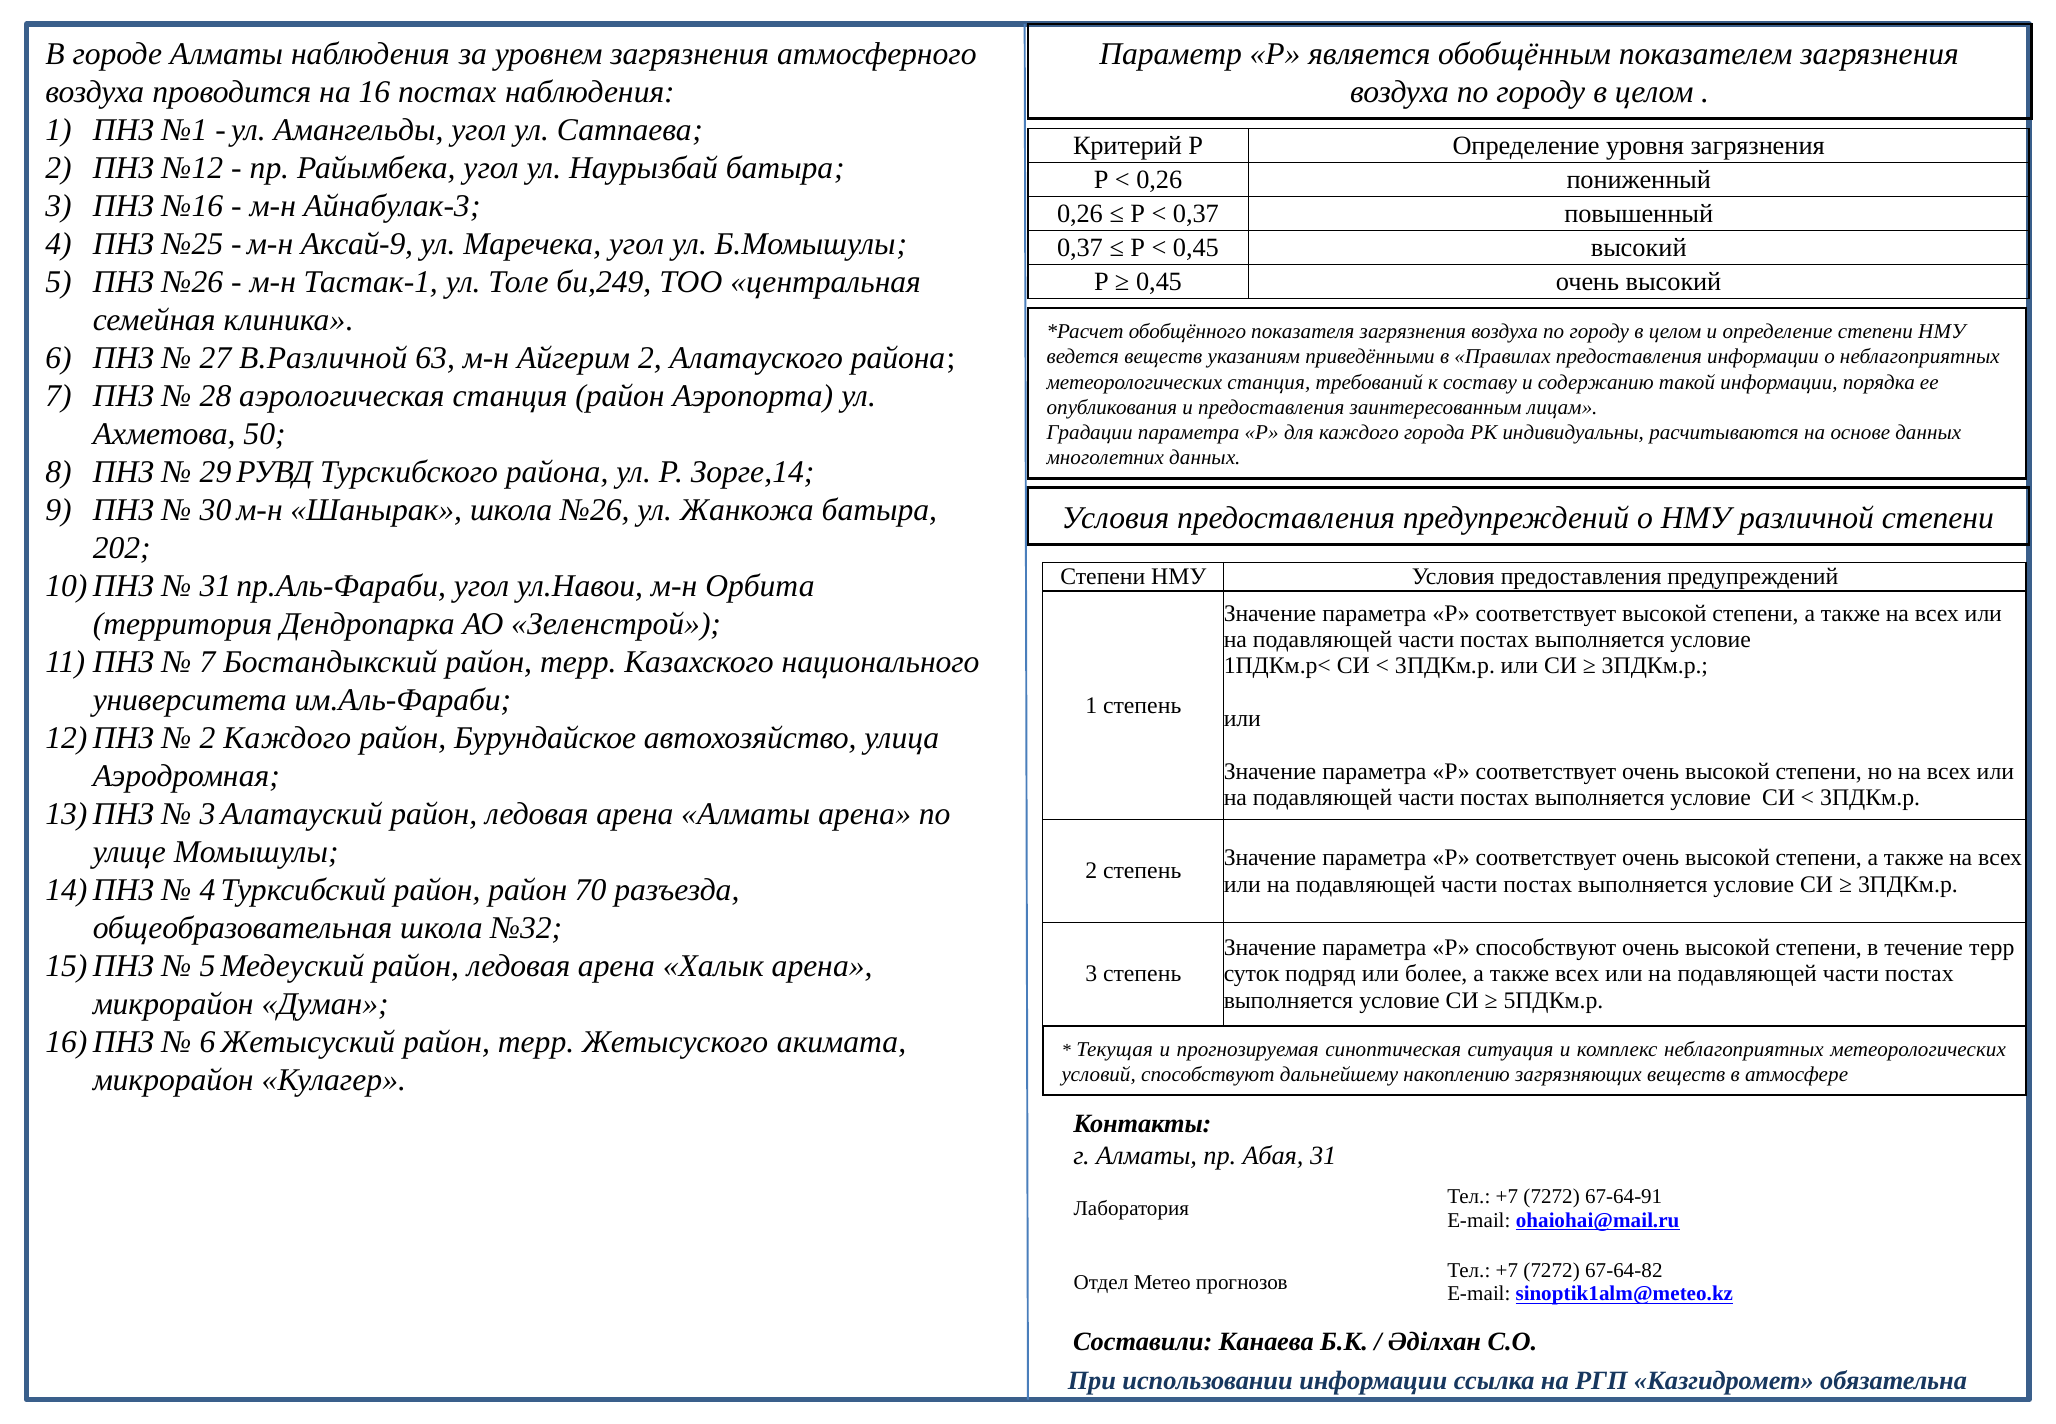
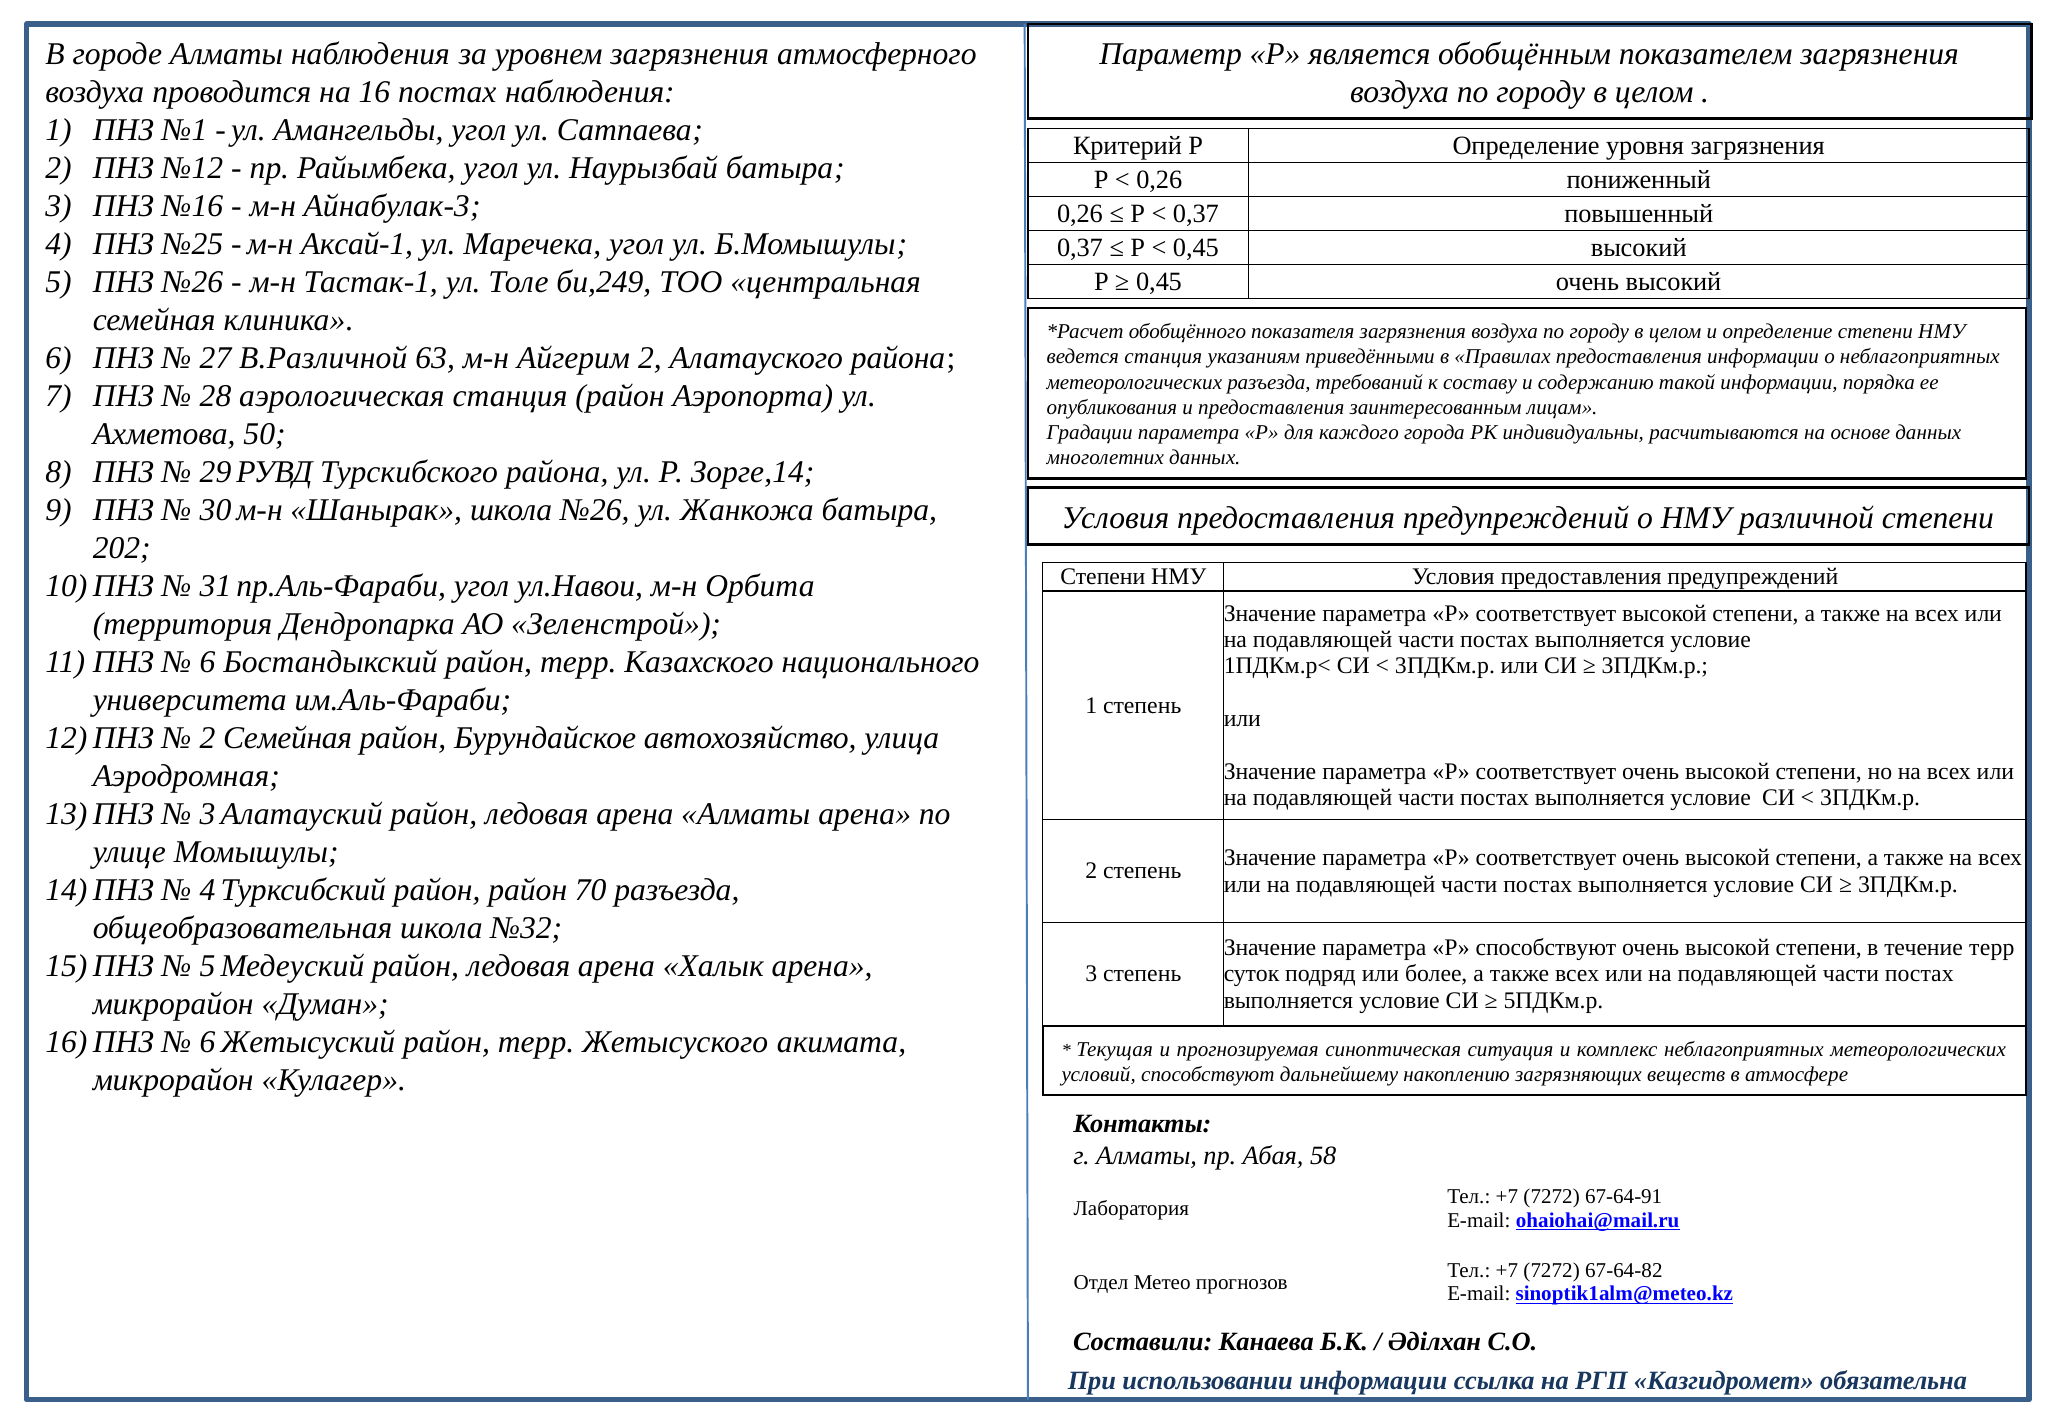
Аксай-9: Аксай-9 -> Аксай-1 (357, 244)
ведется веществ: веществ -> станция (1163, 357)
метеорологических станция: станция -> разъезда (1269, 382)
7: 7 -> 6 (208, 662)
2 Каждого: Каждого -> Семейная (288, 738)
Абая 31: 31 -> 58 (1323, 1155)
